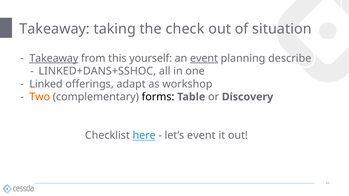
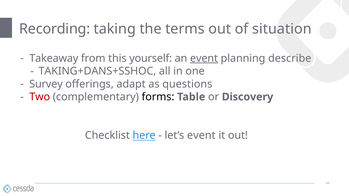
Takeaway: Takeaway -> Recording (55, 29)
check: check -> terms (185, 29)
Takeaway underline: present -> none (54, 58)
LINKED+DANS+SSHOC: LINKED+DANS+SSHOC -> TAKING+DANS+SSHOC (97, 71)
Linked: Linked -> Survey (46, 84)
workshop: workshop -> questions (187, 84)
Two colour: orange -> red (40, 97)
